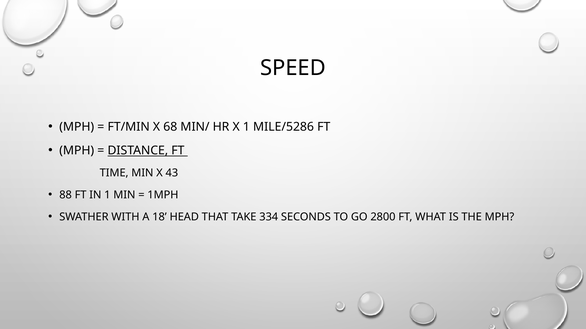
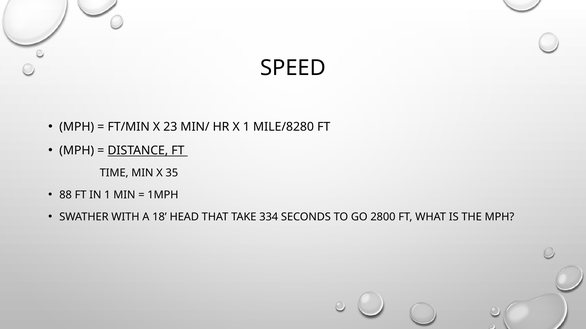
68: 68 -> 23 (170, 127)
MILE/5286: MILE/5286 -> MILE/8280 (283, 127)
43: 43 -> 35 (172, 173)
